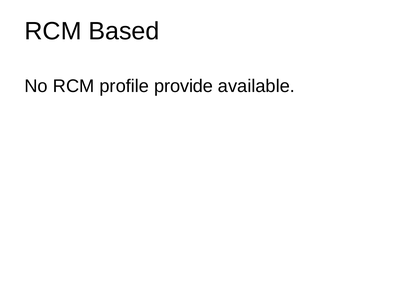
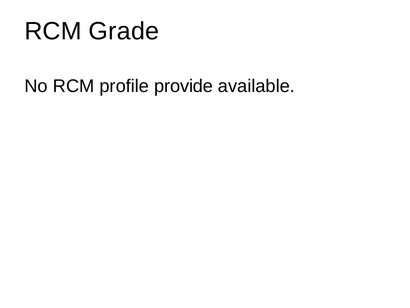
Based: Based -> Grade (124, 31)
